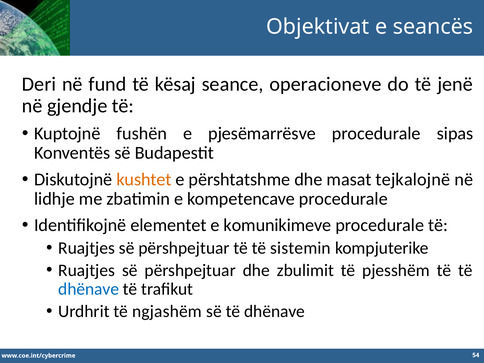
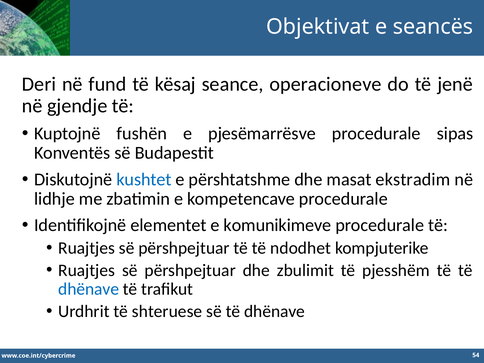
kushtet colour: orange -> blue (144, 179)
tejkalojnë: tejkalojnë -> ekstradim (413, 179)
sistemin: sistemin -> ndodhet (301, 248)
ngjashëm: ngjashëm -> shteruese (167, 311)
